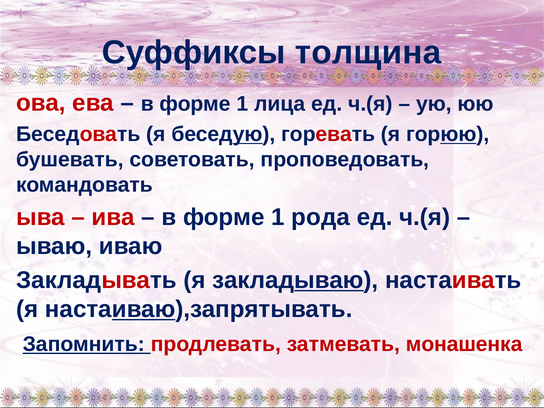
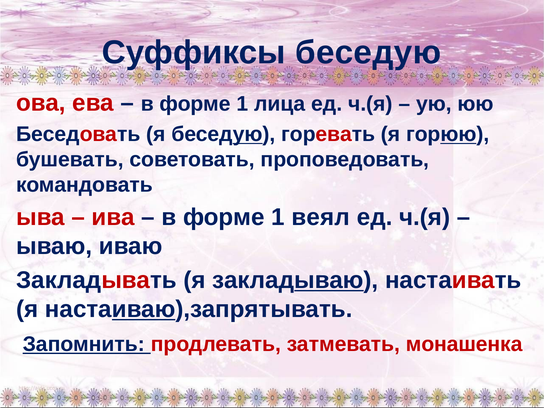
Суффиксы толщина: толщина -> беседую (368, 53)
рода: рода -> веял (321, 217)
